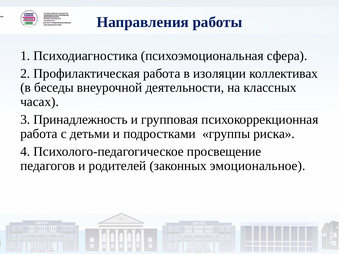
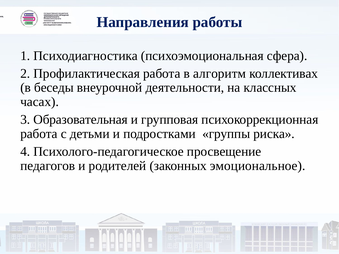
изоляции: изоляции -> алгоритм (220, 73)
Принадлежность: Принадлежность -> Образовательная (81, 120)
